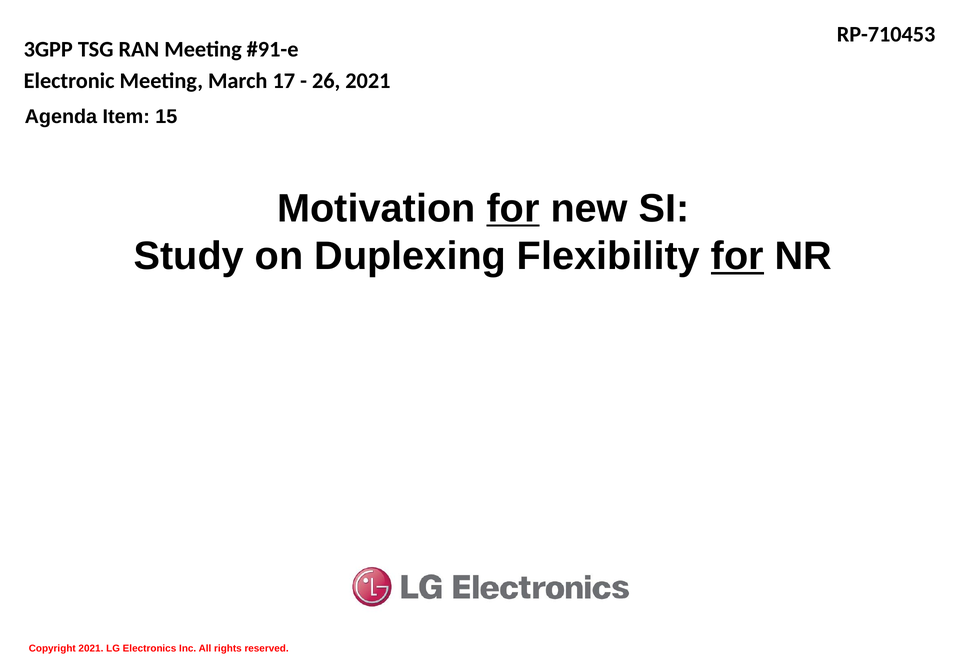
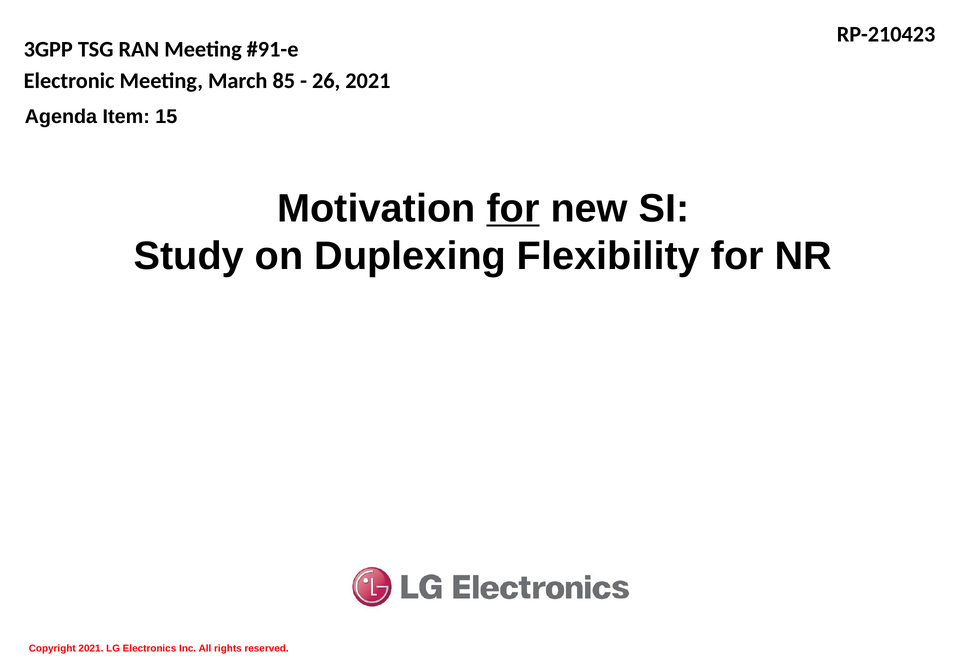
RP-710453: RP-710453 -> RP-210423 (886, 34)
17: 17 -> 85 (284, 81)
for underline: present -> none (737, 256)
